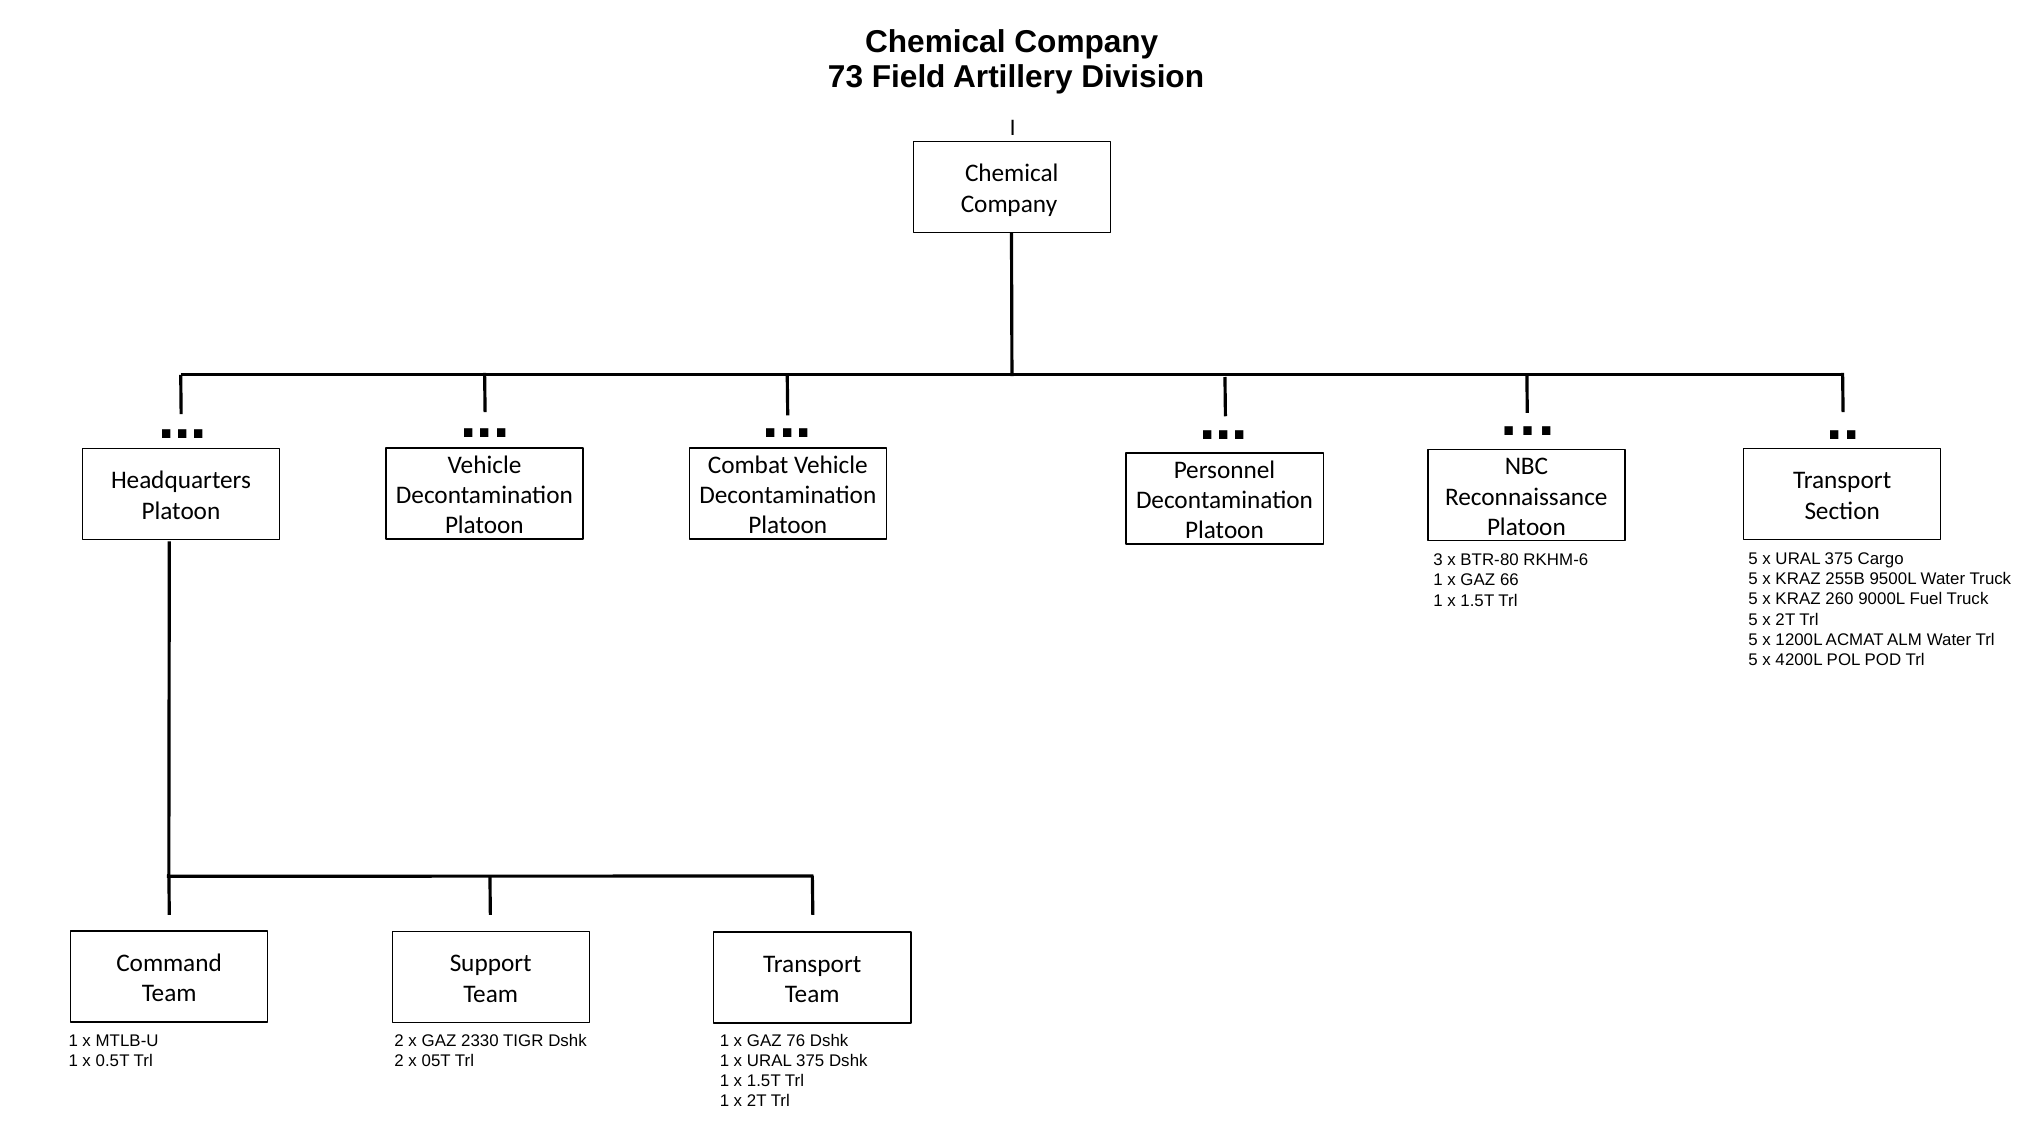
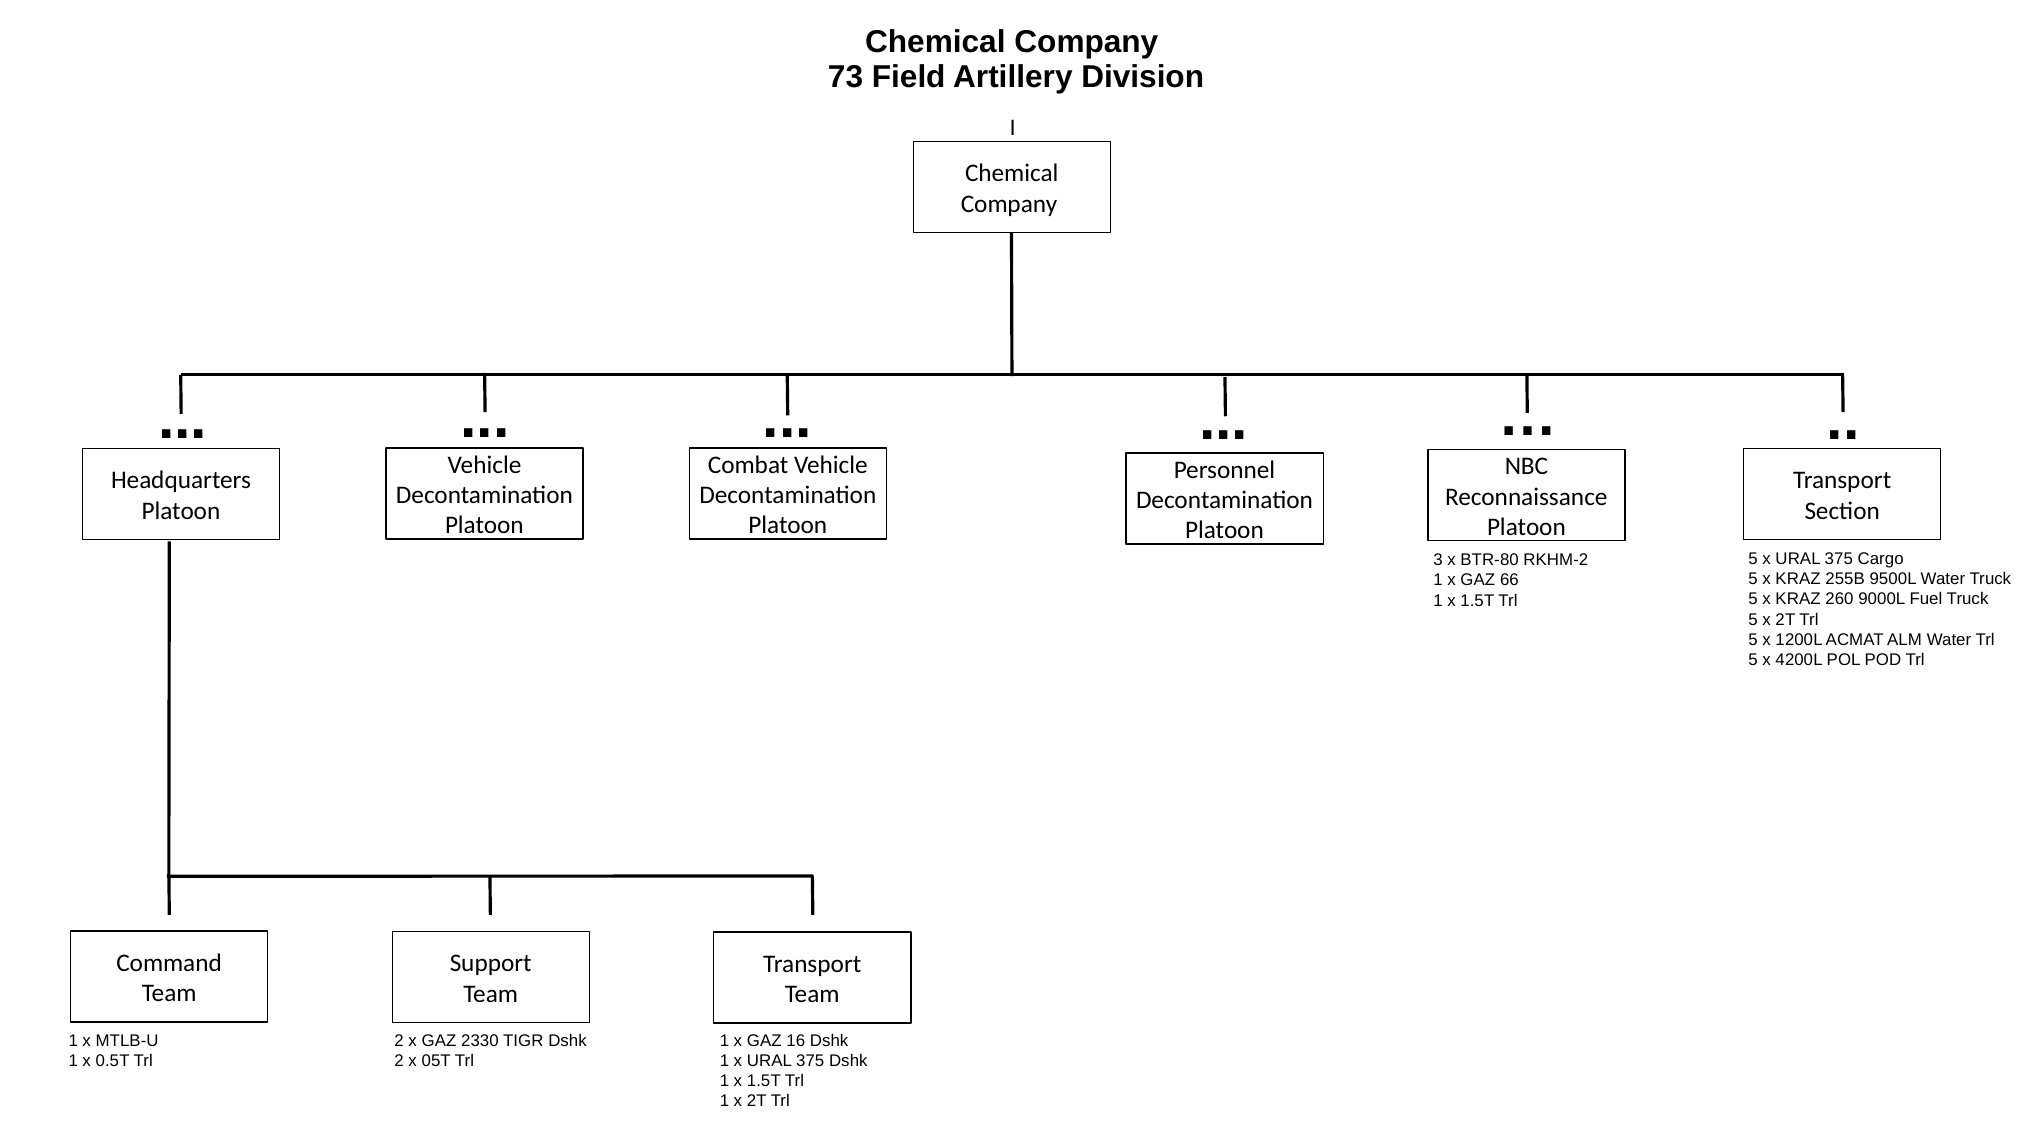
RKHM-6: RKHM-6 -> RKHM-2 (1556, 560)
76: 76 -> 16 (796, 1041)
